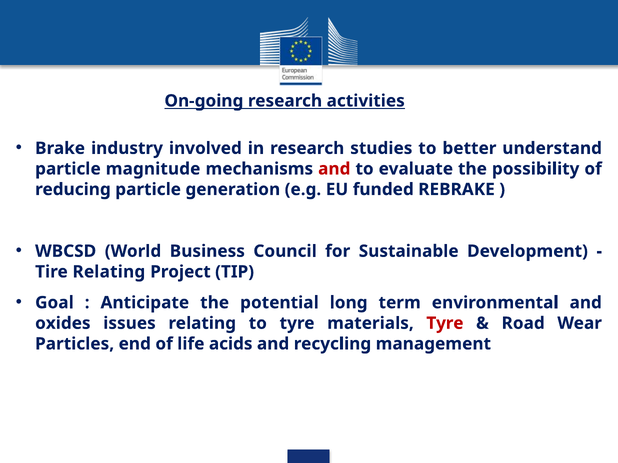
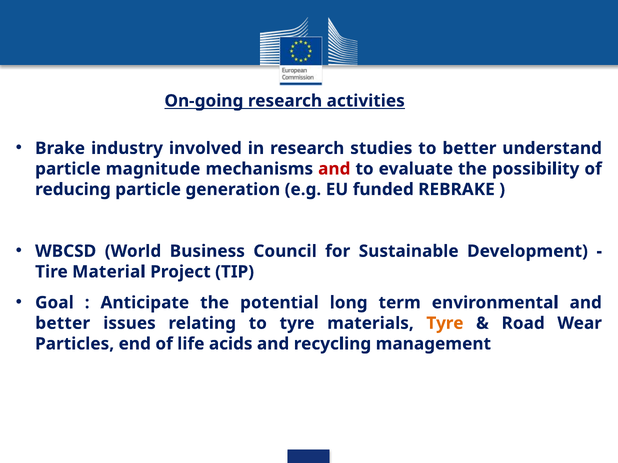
Tire Relating: Relating -> Material (109, 272)
oxides: oxides -> better (63, 324)
Tyre colour: red -> orange (445, 324)
